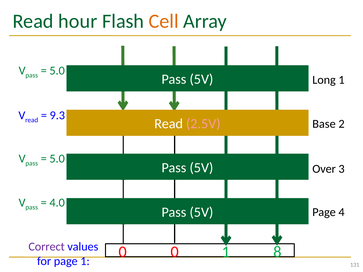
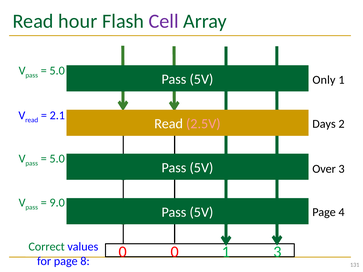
Cell colour: orange -> purple (164, 21)
Long: Long -> Only (324, 80)
9.3: 9.3 -> 2.1 (57, 115)
Base: Base -> Days (324, 124)
4.0: 4.0 -> 9.0 (57, 203)
Correct colour: purple -> green (47, 247)
1 8: 8 -> 3 (278, 252)
page 1: 1 -> 8 (85, 261)
